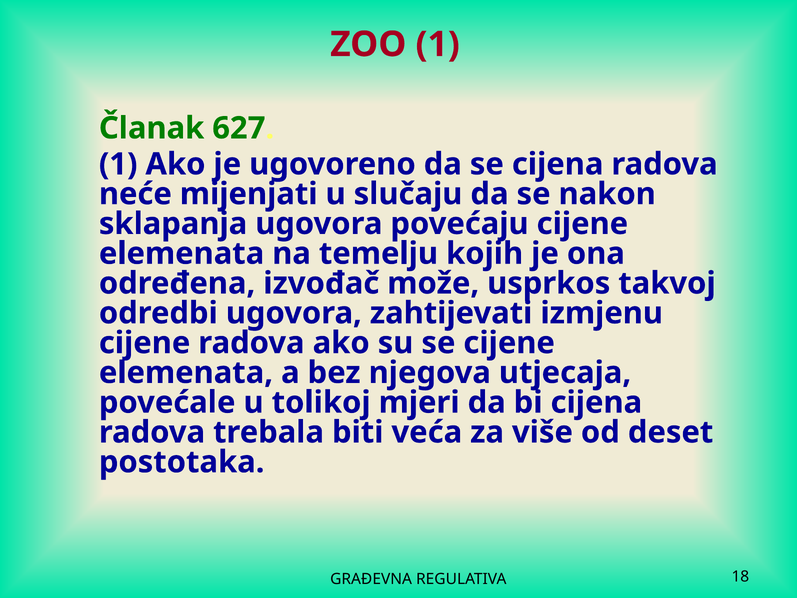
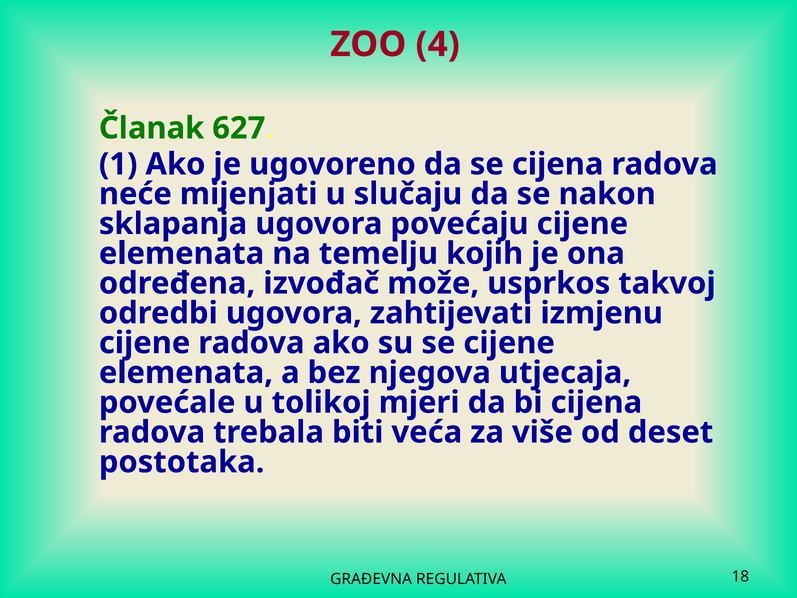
ZOO 1: 1 -> 4 (438, 44)
